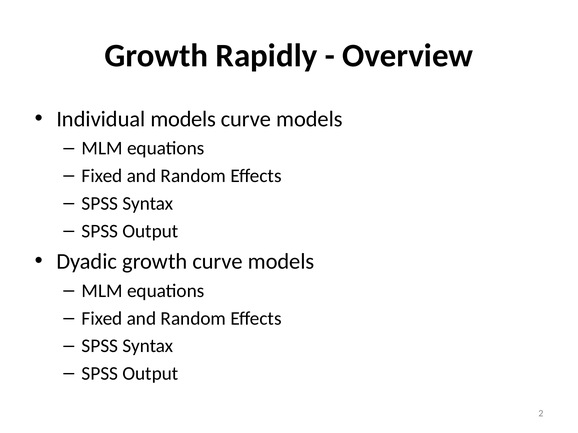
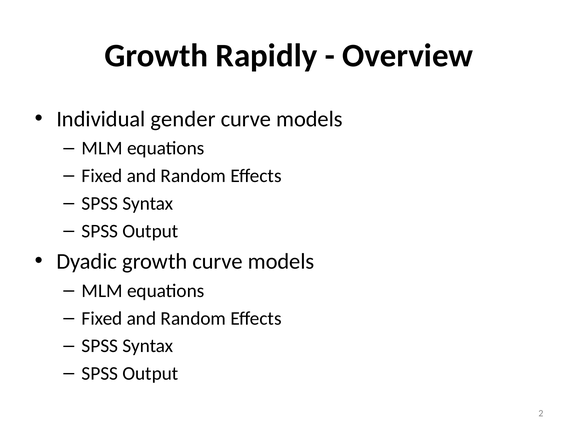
Individual models: models -> gender (183, 119)
